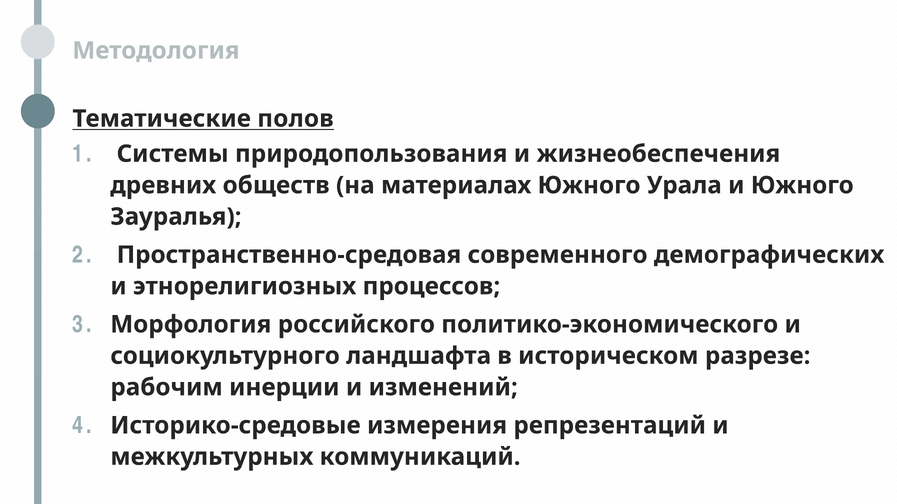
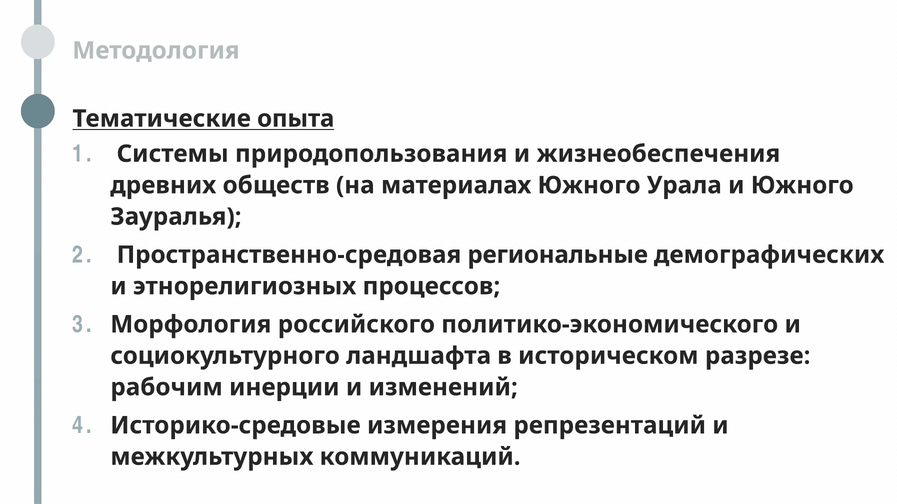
полов: полов -> опыта (296, 119)
современного: современного -> региональные (558, 255)
